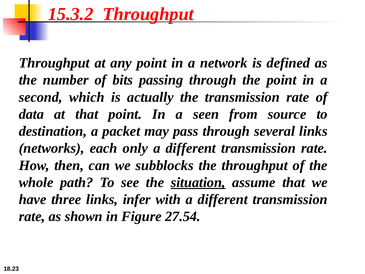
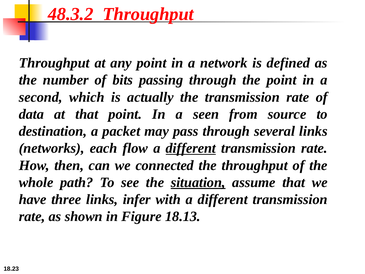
15.3.2: 15.3.2 -> 48.3.2 (71, 14)
only: only -> flow (135, 148)
different underline: none -> present (191, 148)
subblocks: subblocks -> connected (165, 165)
27.54: 27.54 -> 18.13 (183, 216)
